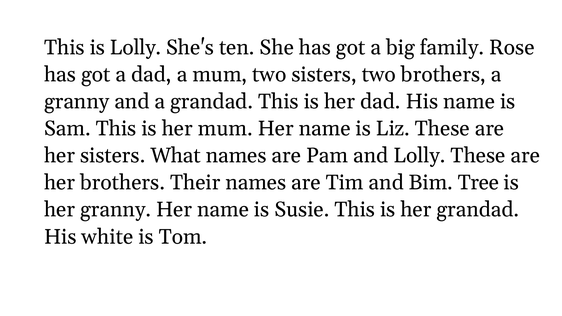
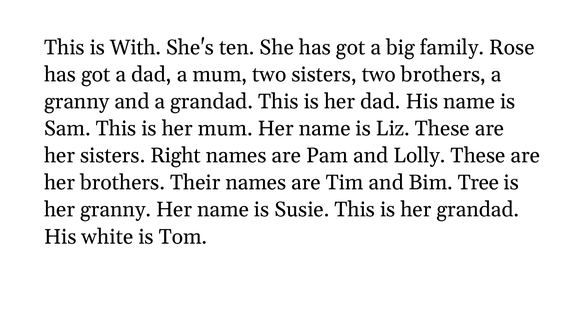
is Lolly: Lolly -> With (136, 47)
What: What -> Right (176, 156)
